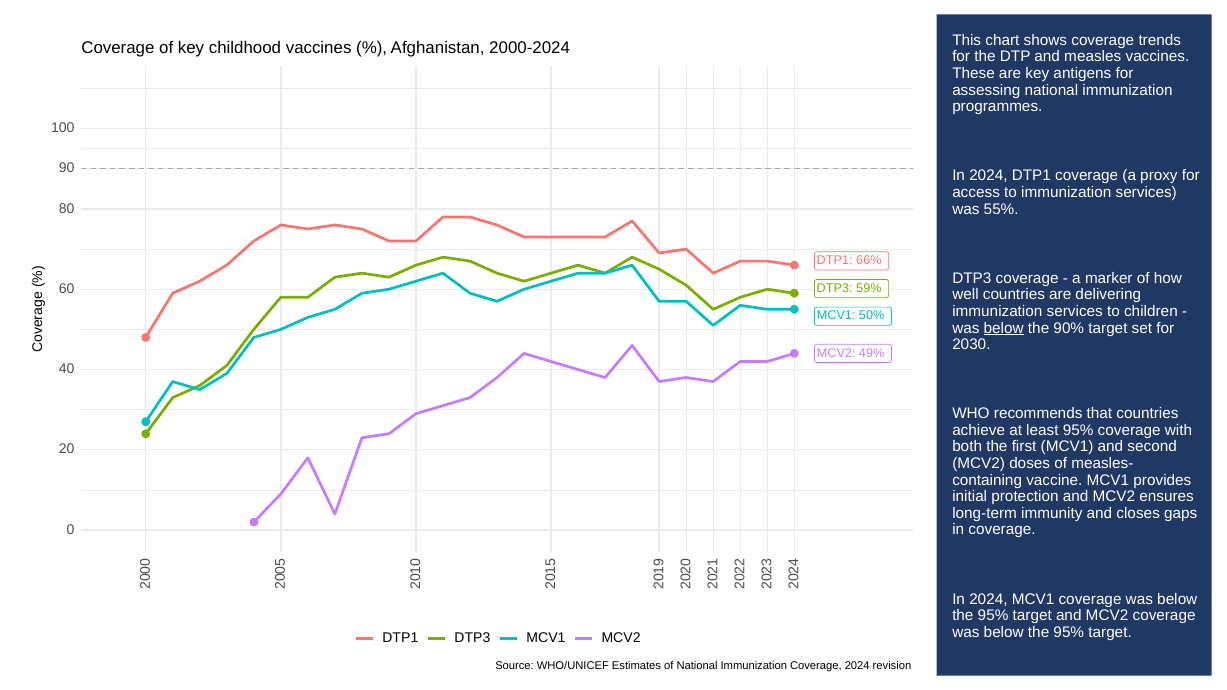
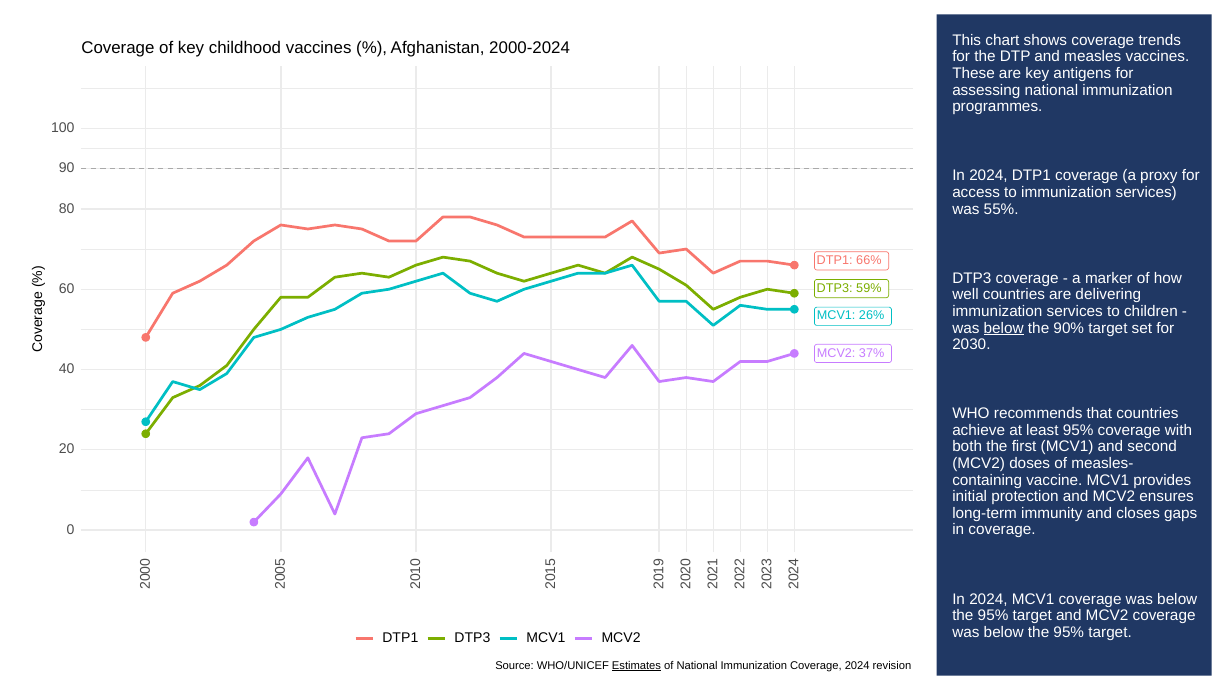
50%: 50% -> 26% (872, 316)
49%: 49% -> 37% (872, 353)
Estimates underline: none -> present (637, 666)
